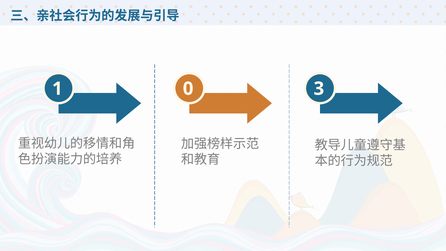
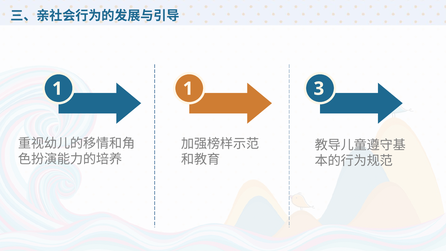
1 0: 0 -> 1 (188, 89)
